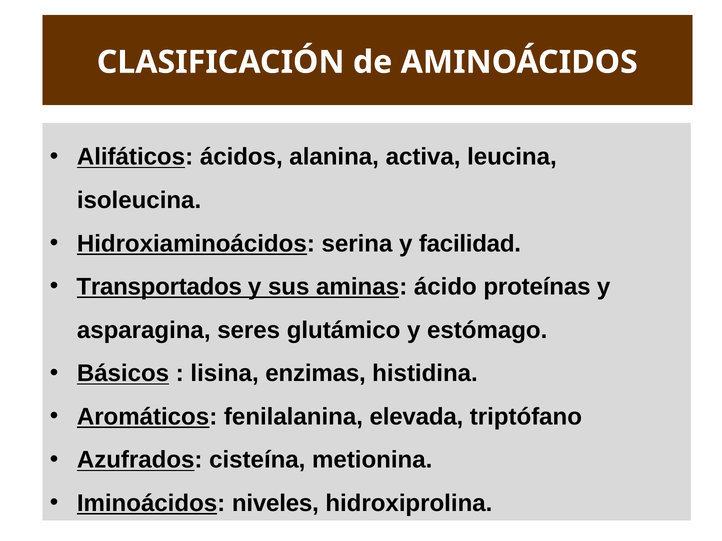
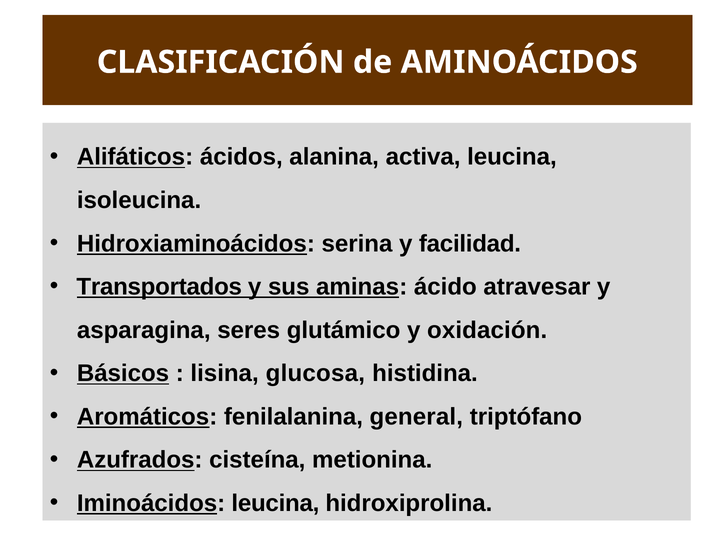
proteínas: proteínas -> atravesar (537, 287)
estómago: estómago -> oxidación (487, 330)
enzimas: enzimas -> glucosa (315, 374)
elevada: elevada -> general (416, 417)
Iminoácidos niveles: niveles -> leucina (275, 504)
